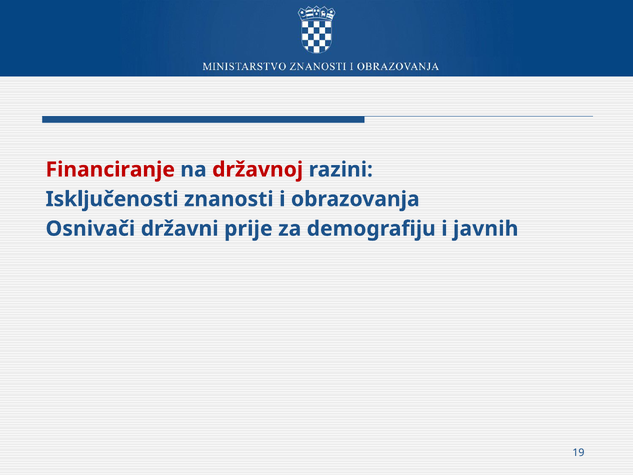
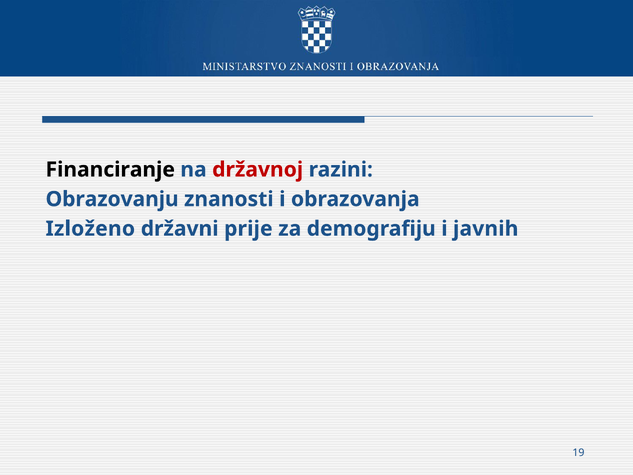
Financiranje colour: red -> black (110, 170)
Isključenosti: Isključenosti -> Obrazovanju (112, 199)
Osnivači: Osnivači -> Izloženo (90, 229)
